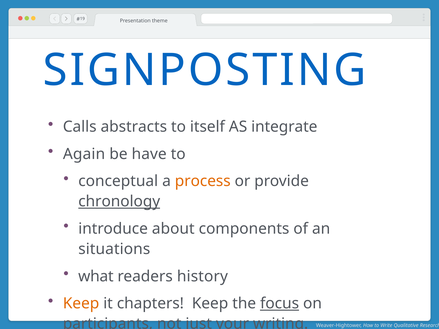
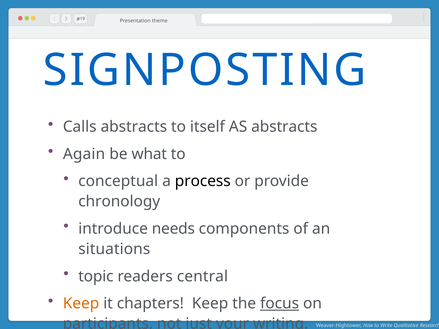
AS integrate: integrate -> abstracts (284, 127)
have: have -> what (149, 154)
process colour: orange -> black (203, 181)
chronology underline: present -> none (119, 202)
about: about -> needs (173, 229)
what: what -> topic (96, 276)
history: history -> central (202, 276)
